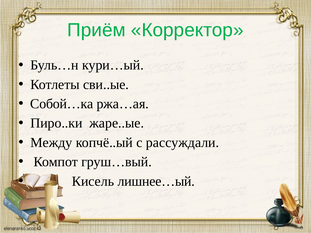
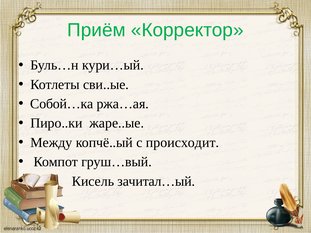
рассуждали: рассуждали -> происходит (183, 143)
лишнее…ый: лишнее…ый -> зачитал…ый (156, 181)
